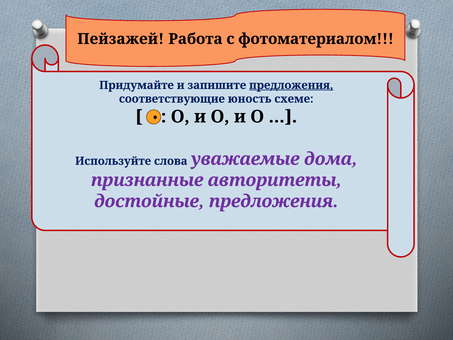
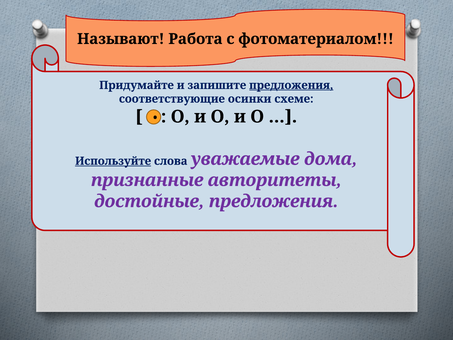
Пейзажей: Пейзажей -> Называют (121, 39)
юность: юность -> осинки (250, 99)
Используйте underline: none -> present (113, 161)
